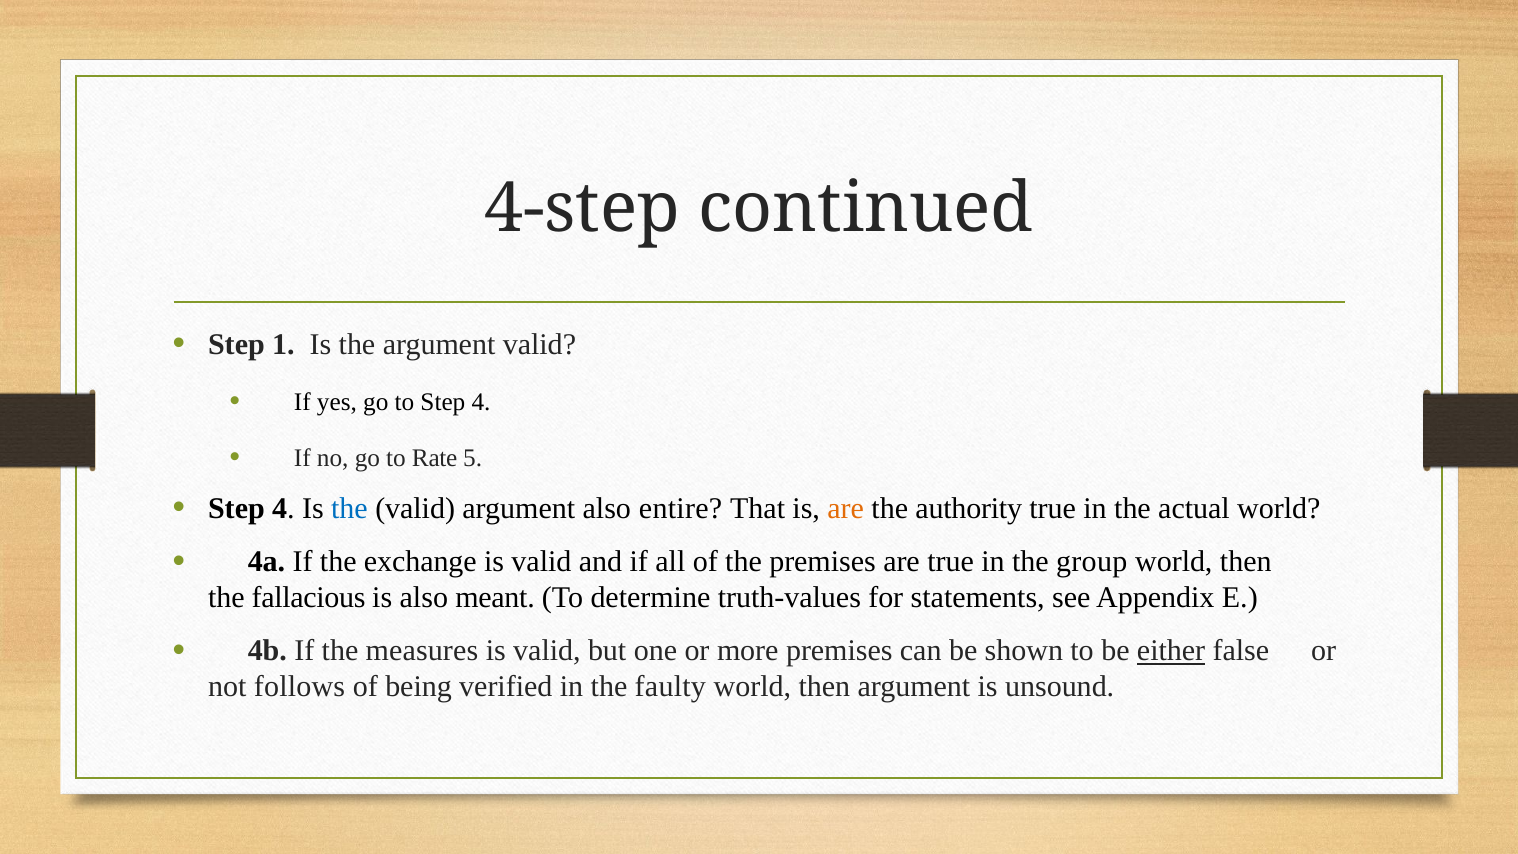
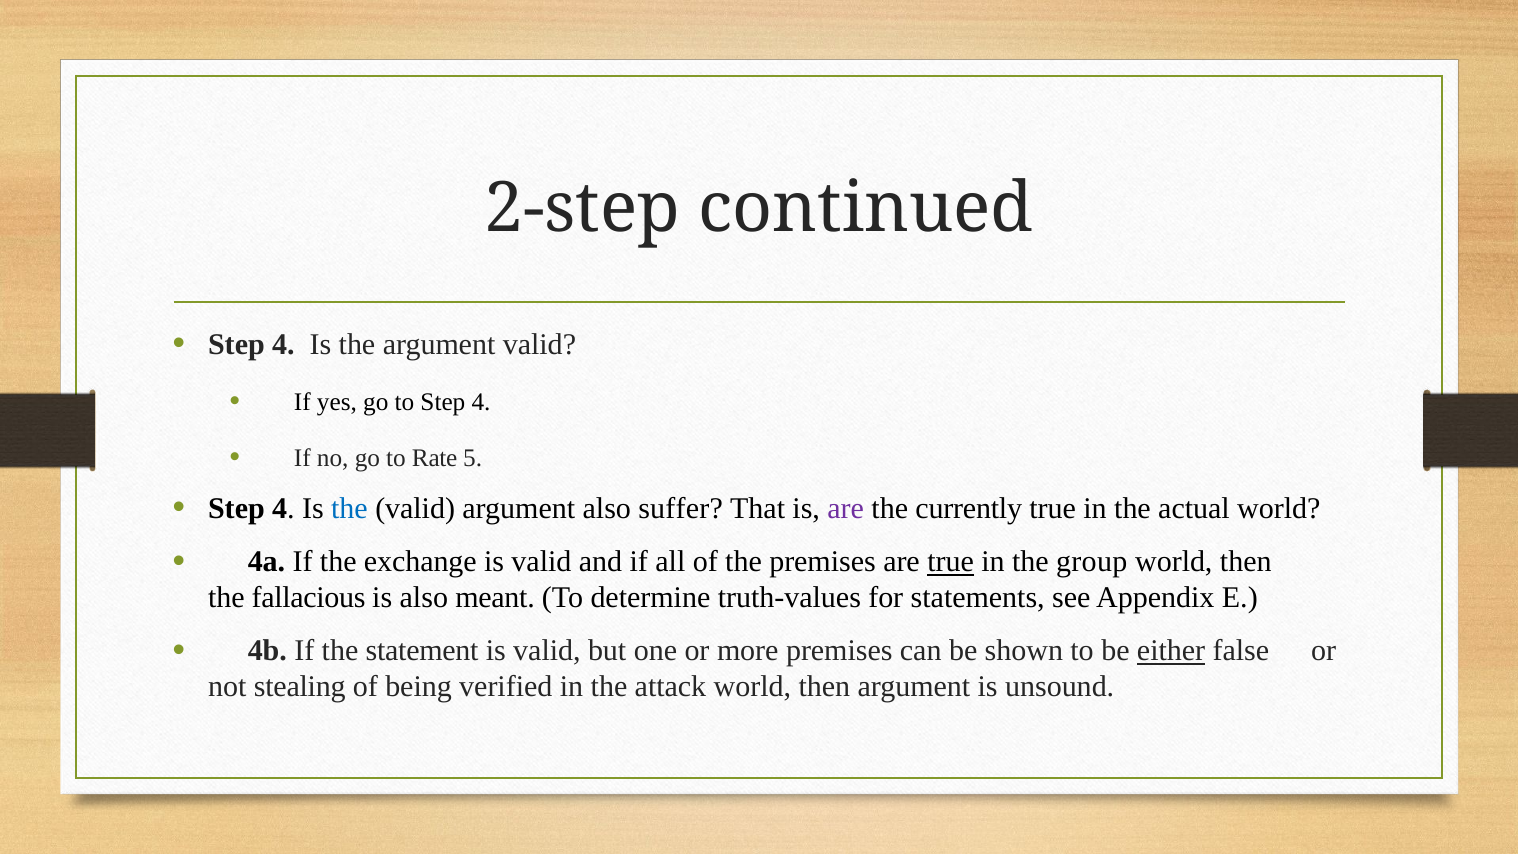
4-step: 4-step -> 2-step (582, 208)
1: 1 -> 4 (283, 344)
entire: entire -> suffer (681, 509)
are colour: orange -> purple (846, 509)
authority: authority -> currently (969, 509)
true underline: none -> present (951, 562)
measures: measures -> statement (422, 651)
follows: follows -> stealing (300, 687)
faulty: faulty -> attack (670, 687)
